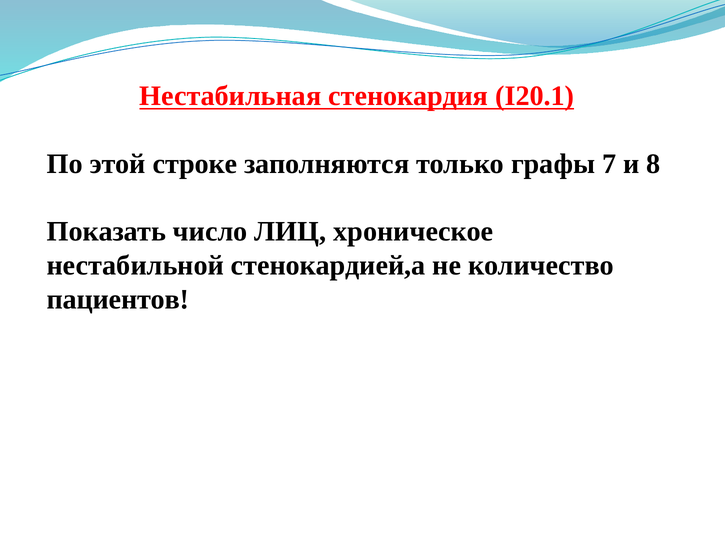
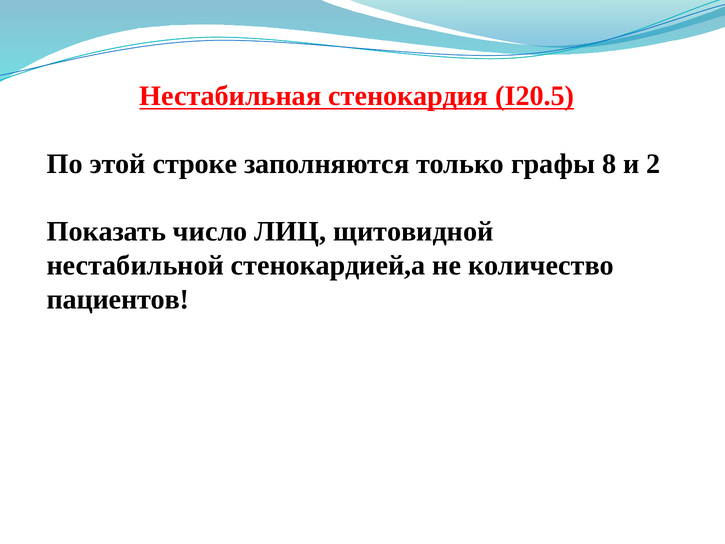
I20.1: I20.1 -> I20.5 (535, 96)
7: 7 -> 8 (609, 164)
8: 8 -> 2 (653, 164)
хроническое: хроническое -> щитовидной (413, 231)
